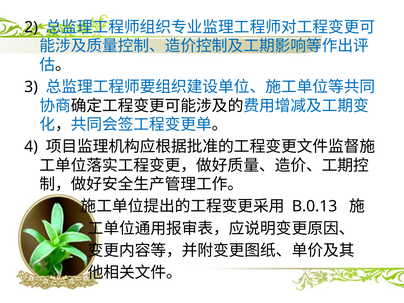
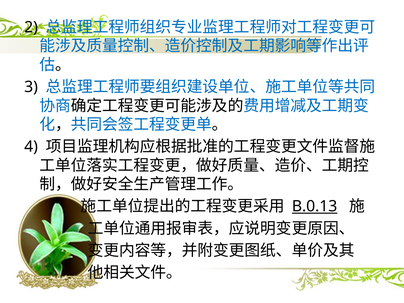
B.0.13 underline: none -> present (315, 206)
